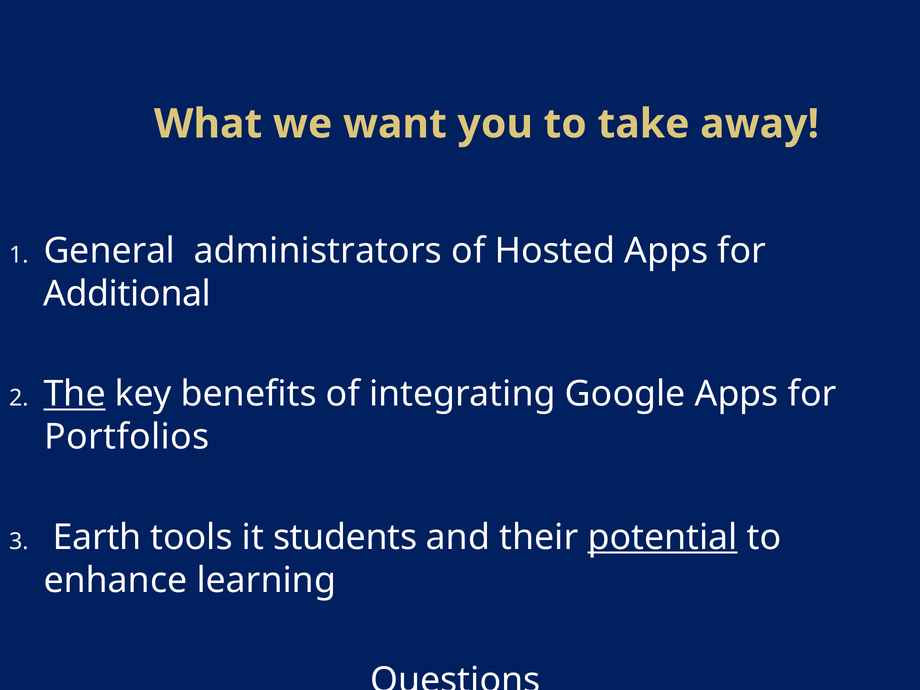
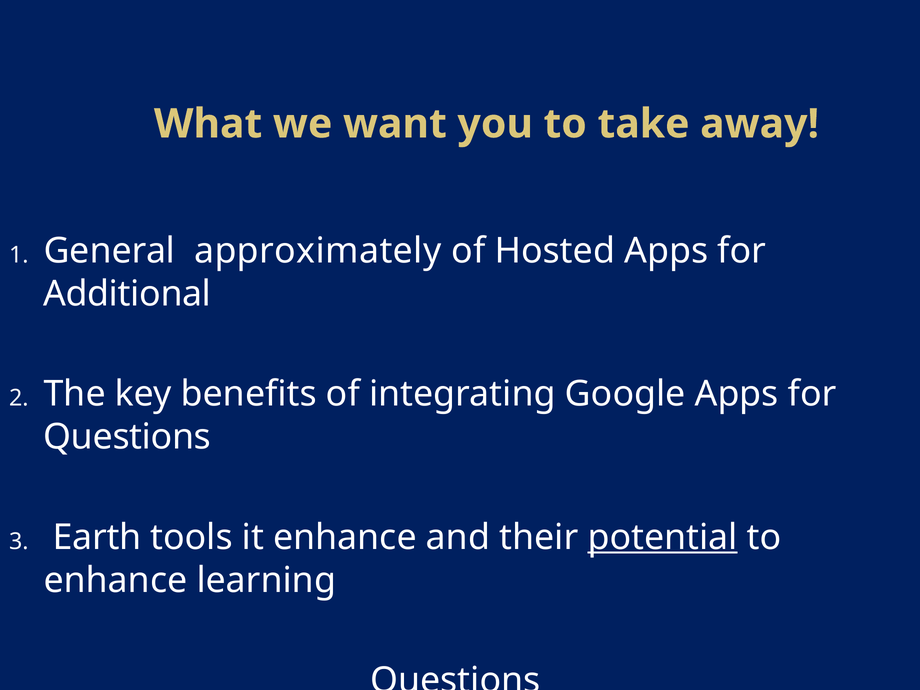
administrators: administrators -> approximately (318, 251)
The underline: present -> none (75, 394)
Portfolios: Portfolios -> Questions (127, 437)
it students: students -> enhance (345, 537)
